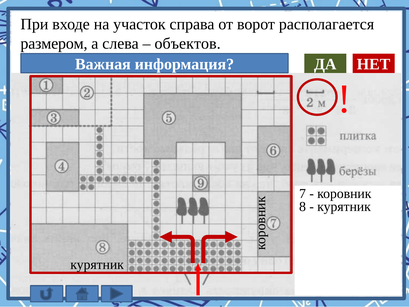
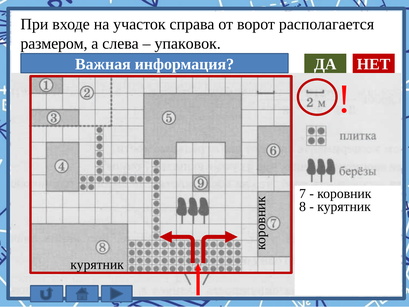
объектов: объектов -> упаковок (188, 43)
